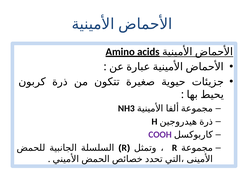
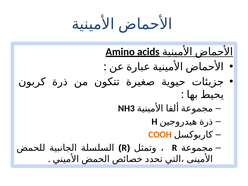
COOH colour: purple -> orange (160, 135)
